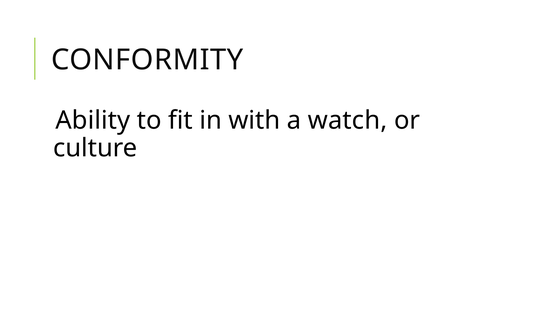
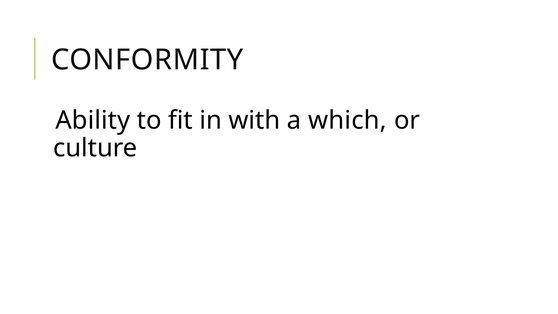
watch: watch -> which (347, 120)
